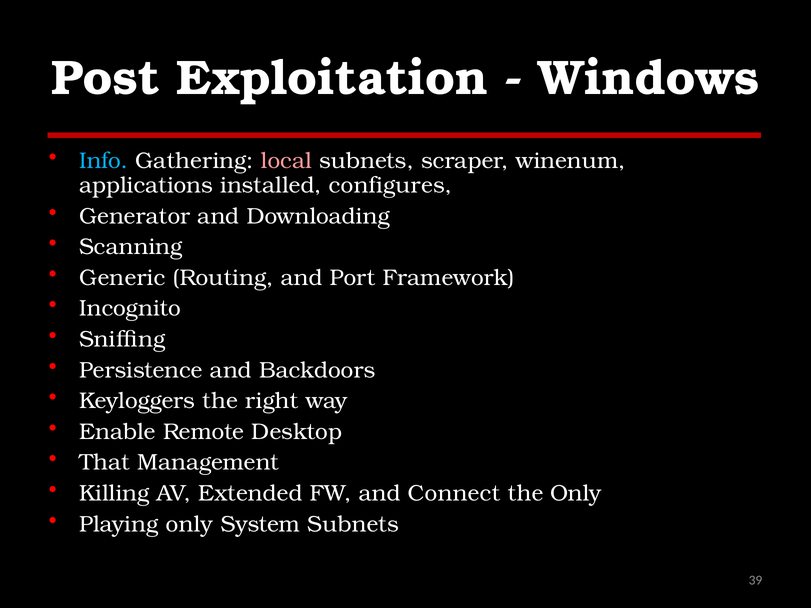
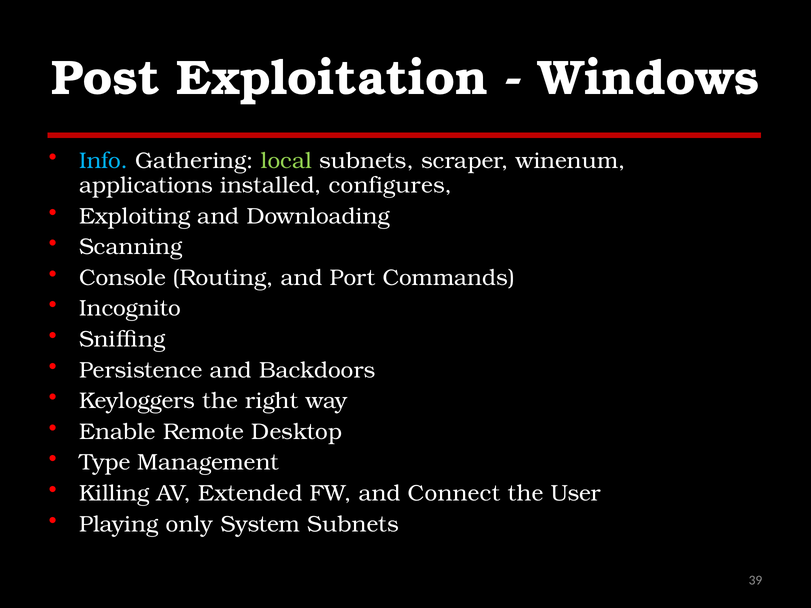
local colour: pink -> light green (286, 161)
Generator: Generator -> Exploiting (135, 216)
Generic: Generic -> Console (122, 278)
Framework: Framework -> Commands (449, 278)
That: That -> Type (105, 463)
the Only: Only -> User (576, 494)
